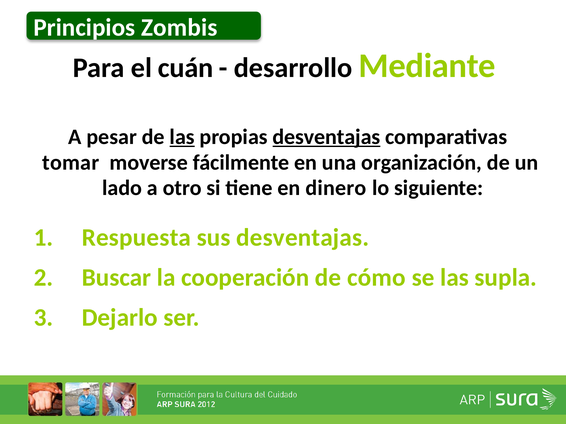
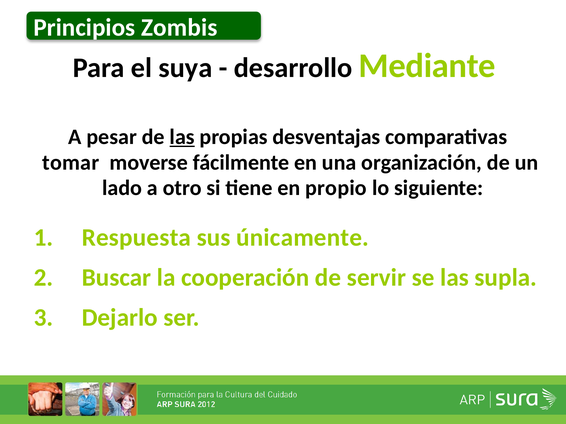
cuán: cuán -> suya (185, 68)
desventajas underline: present -> none (326, 137)
dinero: dinero -> propio (336, 188)
sus desventajas: desventajas -> únicamente (303, 238)
cómo: cómo -> servir (376, 278)
